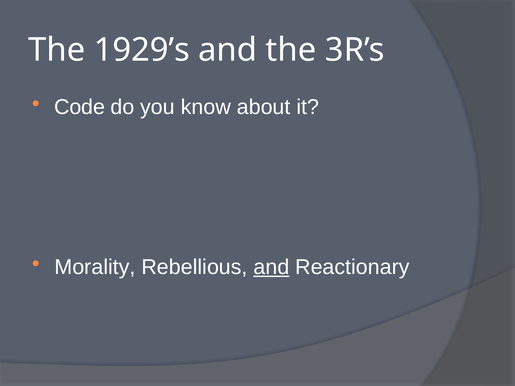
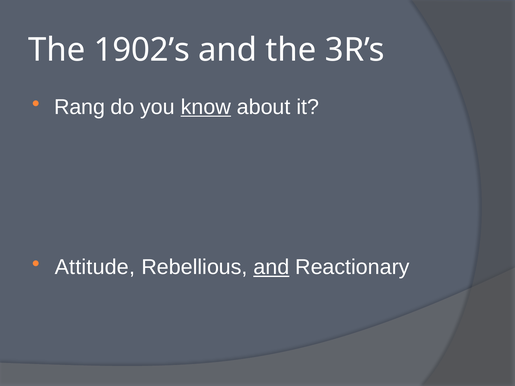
1929’s: 1929’s -> 1902’s (142, 50)
Code: Code -> Rang (80, 107)
know underline: none -> present (206, 107)
Morality: Morality -> Attitude (95, 267)
